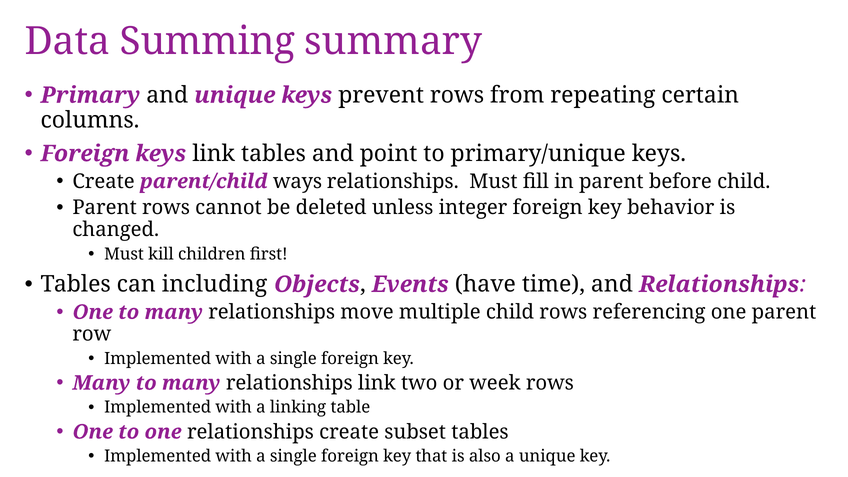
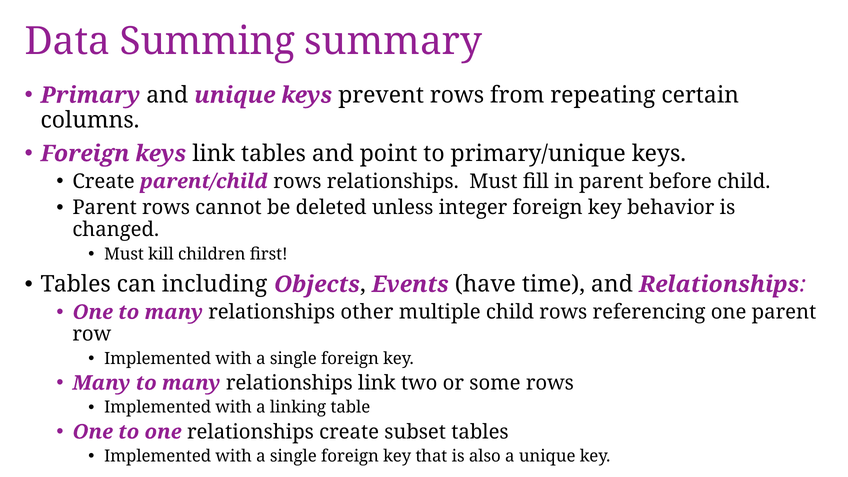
parent/child ways: ways -> rows (297, 181)
move: move -> other (367, 312)
week: week -> some (495, 383)
